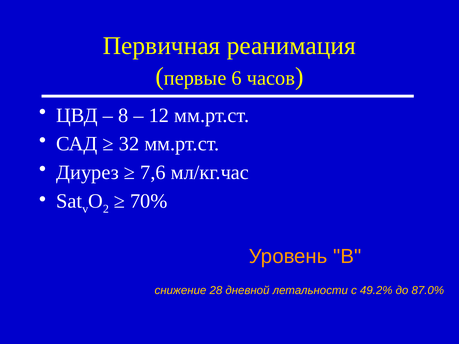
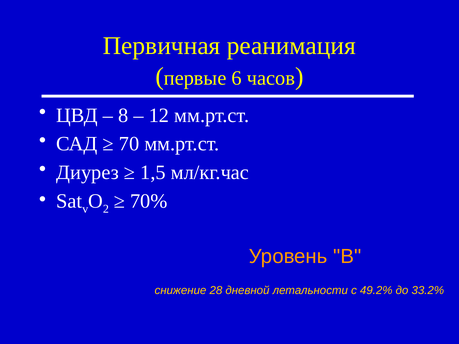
32: 32 -> 70 (129, 144)
7,6: 7,6 -> 1,5 (153, 173)
87.0%: 87.0% -> 33.2% (428, 291)
